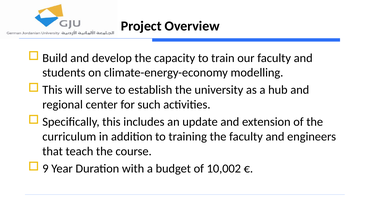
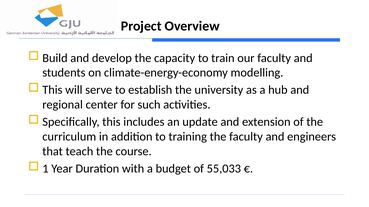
9: 9 -> 1 (45, 169)
10,002: 10,002 -> 55,033 (224, 169)
